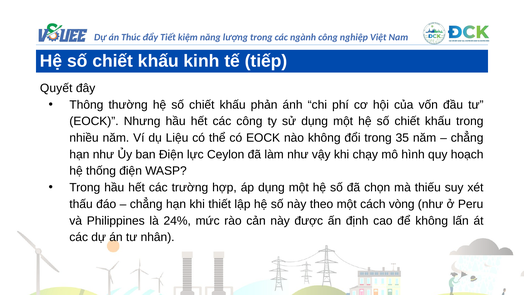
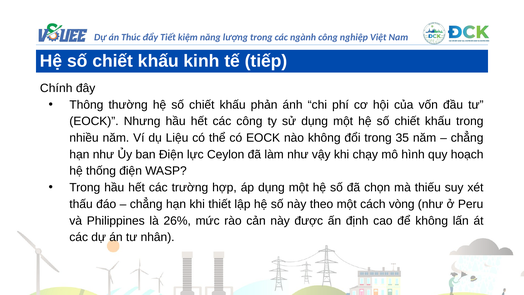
Quyết: Quyết -> Chính (56, 88)
24%: 24% -> 26% (177, 221)
